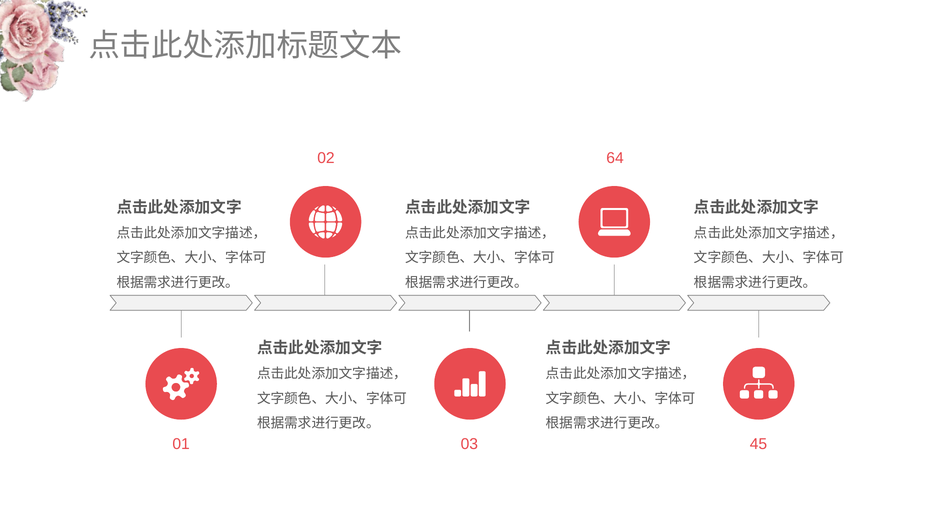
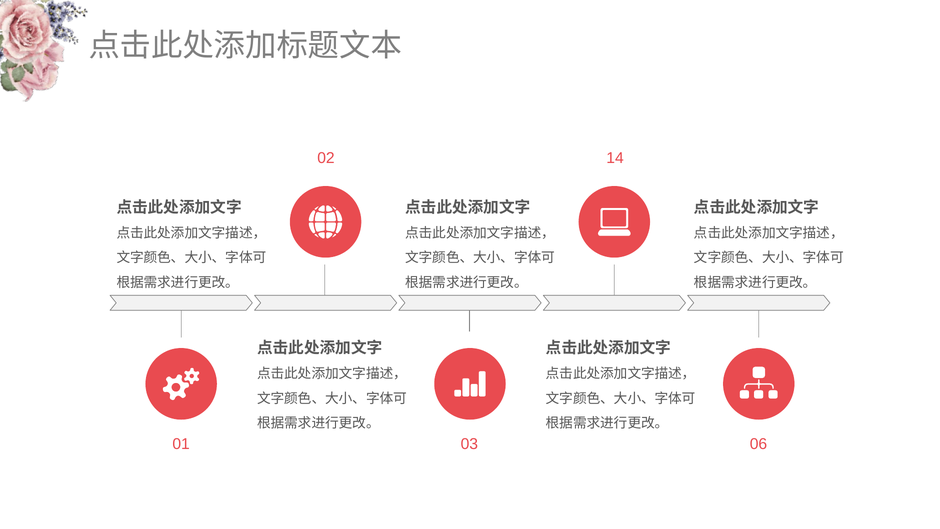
64: 64 -> 14 (615, 158)
45: 45 -> 06 (758, 444)
